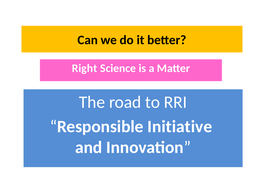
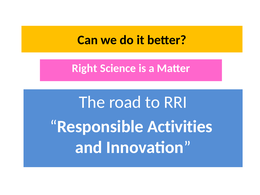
Initiative: Initiative -> Activities (180, 126)
